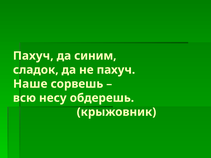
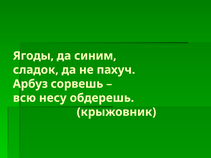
Пахуч: Пахуч -> Ягоды (33, 56)
Наше: Наше -> Арбуз (30, 84)
